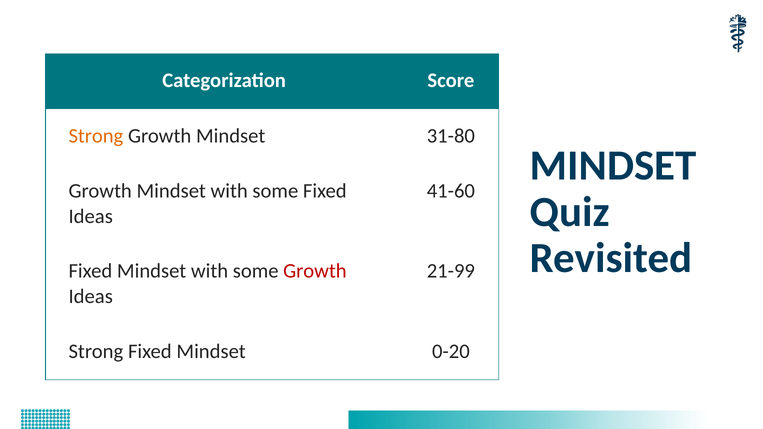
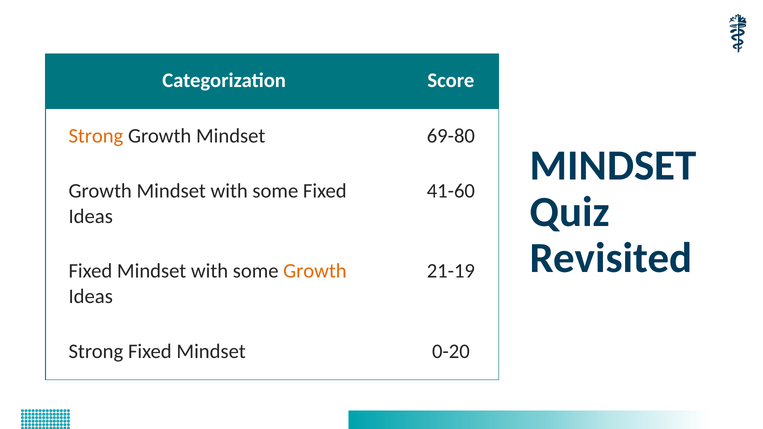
31-80: 31-80 -> 69-80 (451, 136)
Growth colour: red -> orange (315, 271)
21-99: 21-99 -> 21-19 (451, 271)
